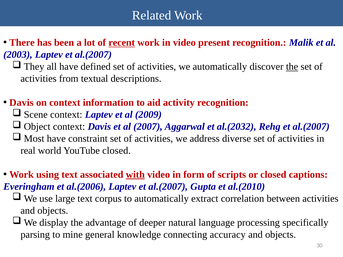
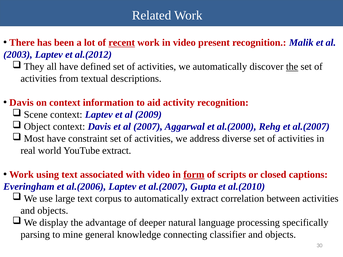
al.(2007: al.(2007 -> al.(2012 (93, 55)
al.(2032: al.(2032 -> al.(2000 (237, 127)
YouTube closed: closed -> extract (117, 151)
with underline: present -> none (135, 175)
form underline: none -> present (194, 175)
accuracy: accuracy -> classifier (228, 235)
